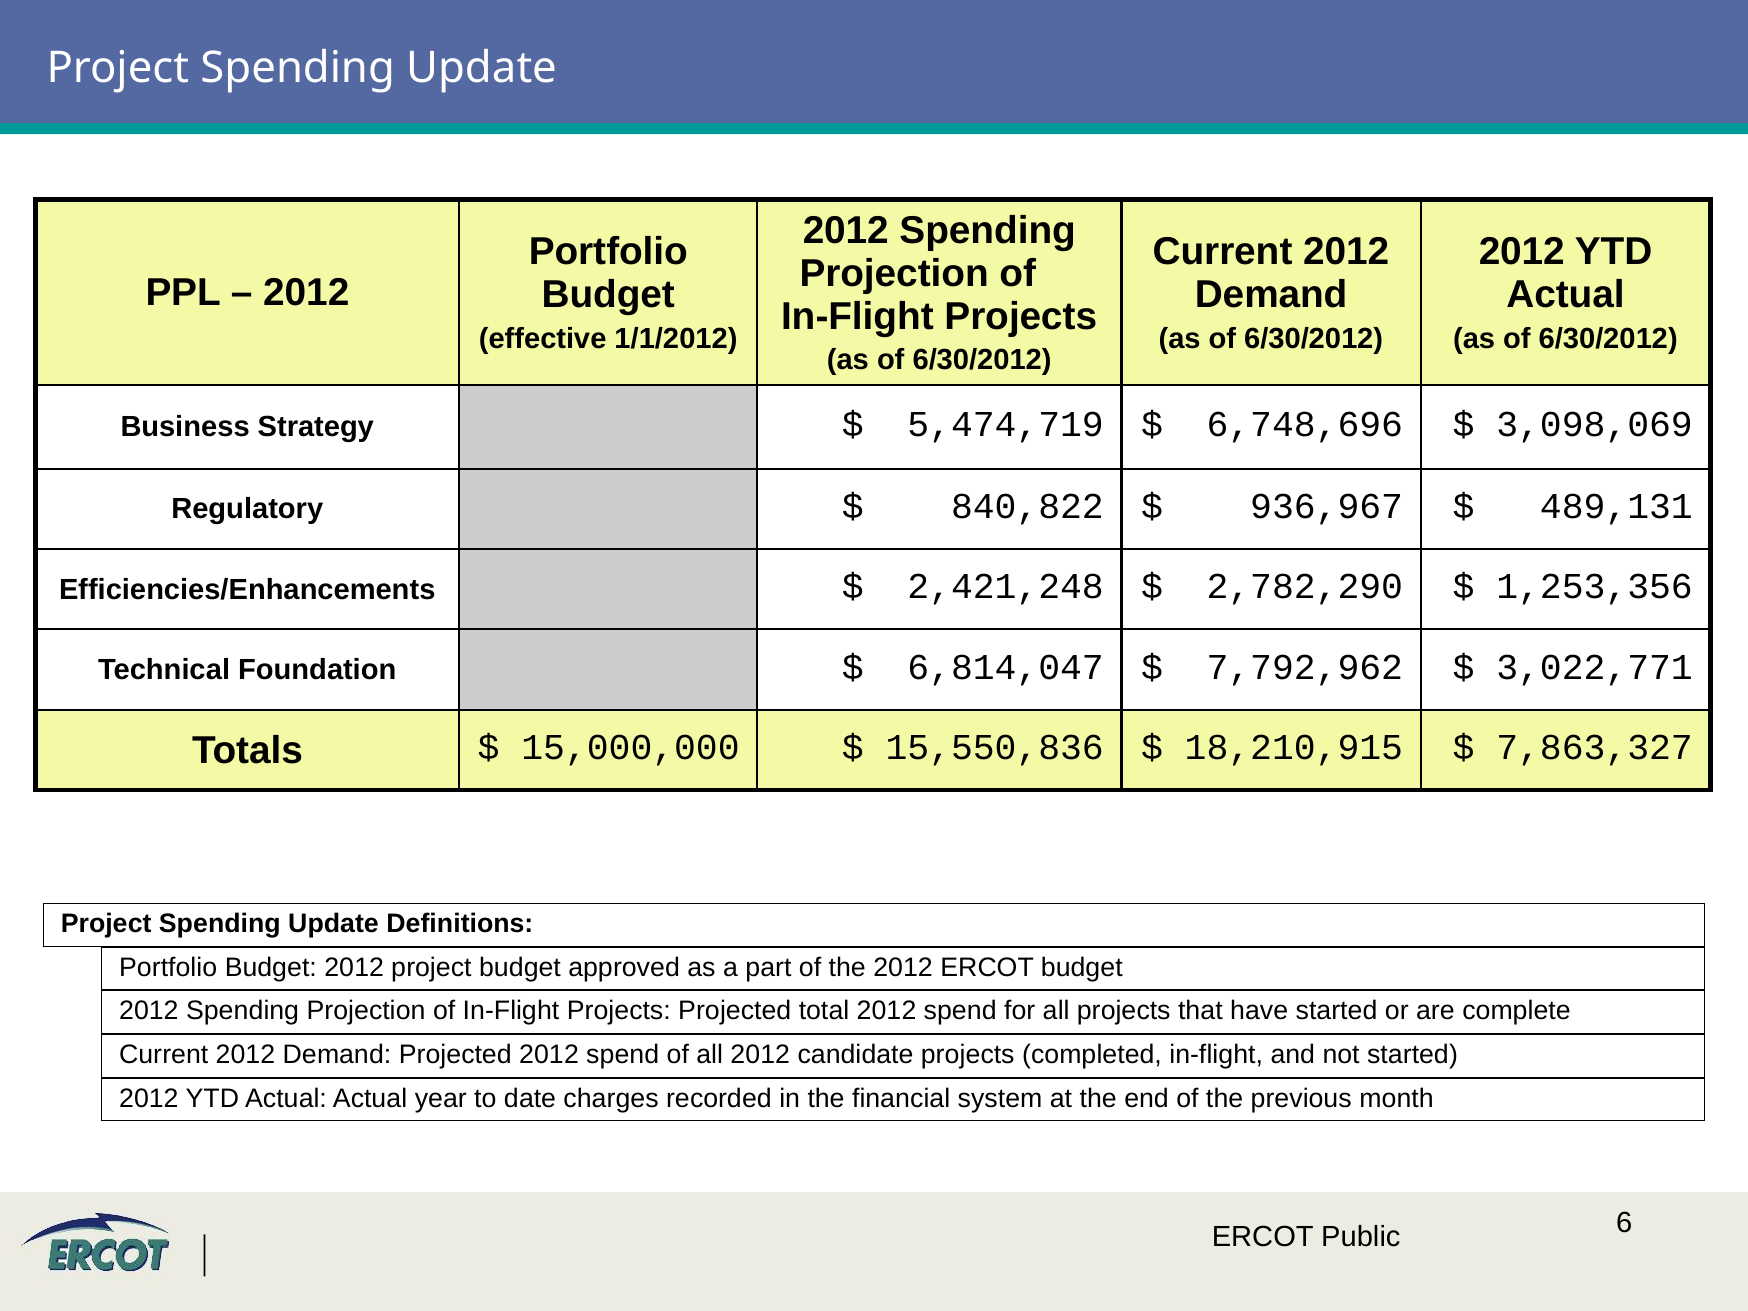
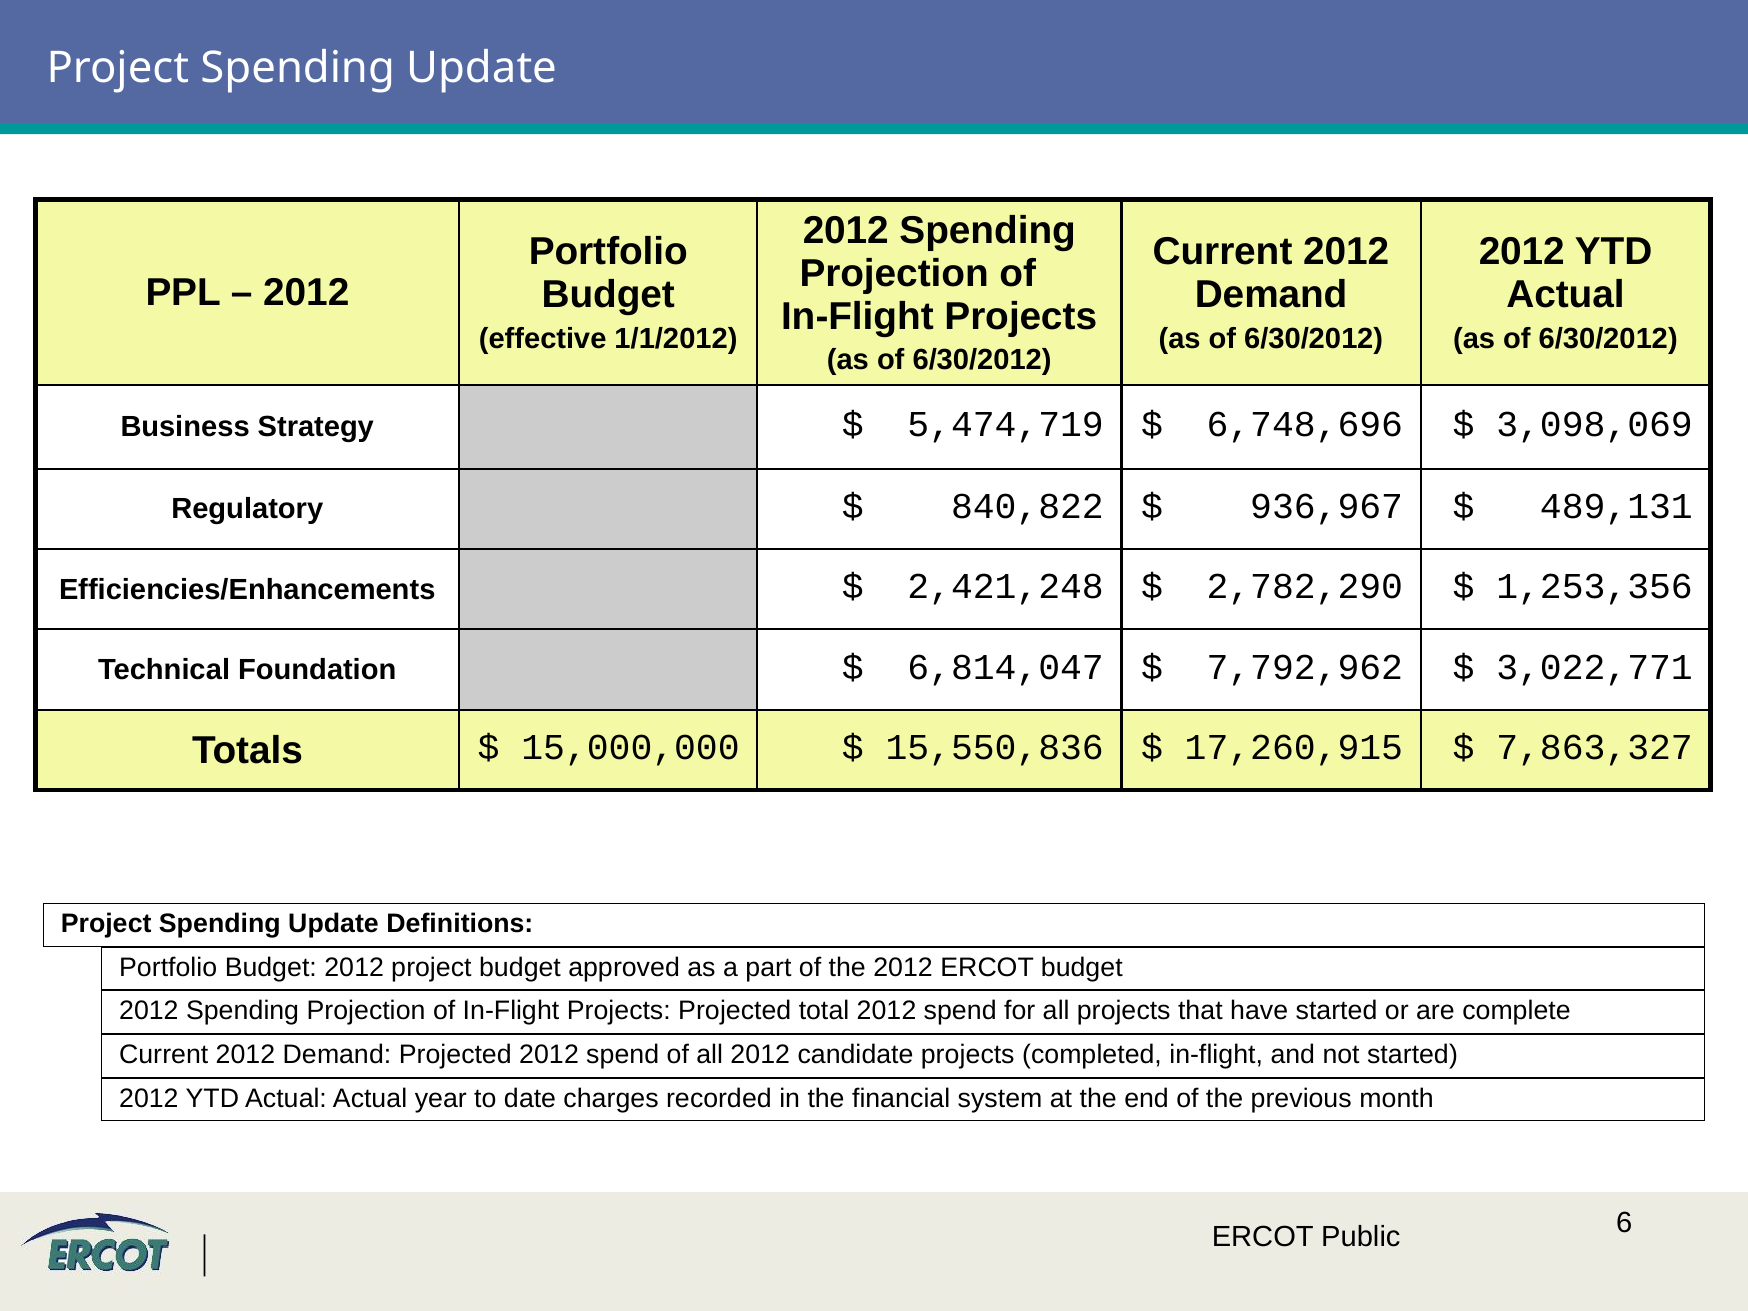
18,210,915: 18,210,915 -> 17,260,915 (1294, 747)
